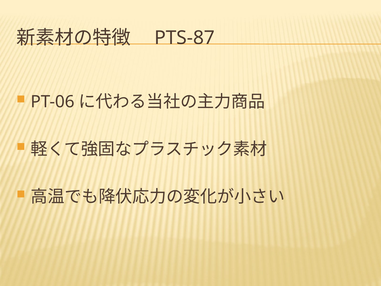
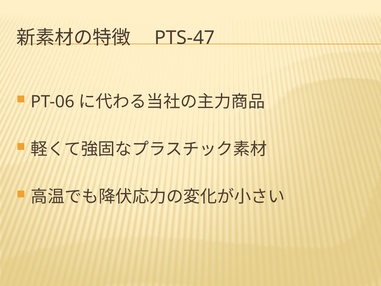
PTS-87: PTS-87 -> PTS-47 (185, 38)
